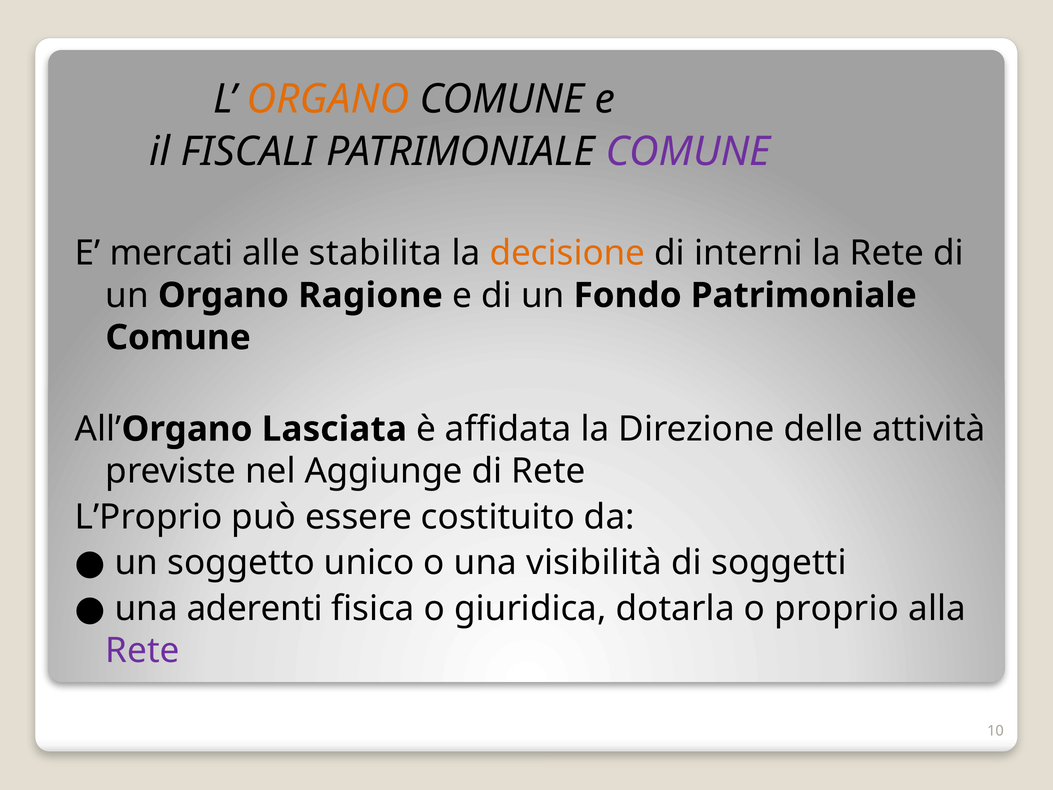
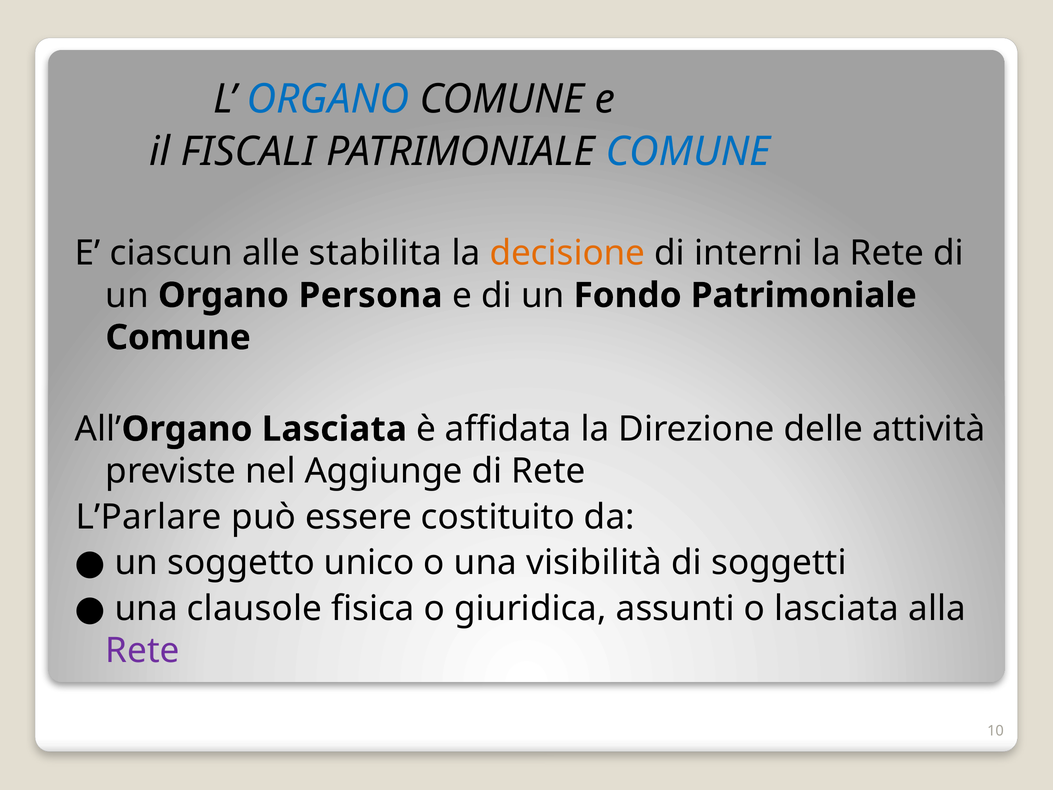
ORGANO colour: orange -> blue (328, 99)
COMUNE colour: purple -> blue (688, 152)
mercati: mercati -> ciascun (171, 253)
Ragione: Ragione -> Persona (371, 295)
L’Proprio: L’Proprio -> L’Parlare (148, 517)
aderenti: aderenti -> clausole (254, 608)
dotarla: dotarla -> assunti (675, 608)
o proprio: proprio -> lasciata (837, 608)
